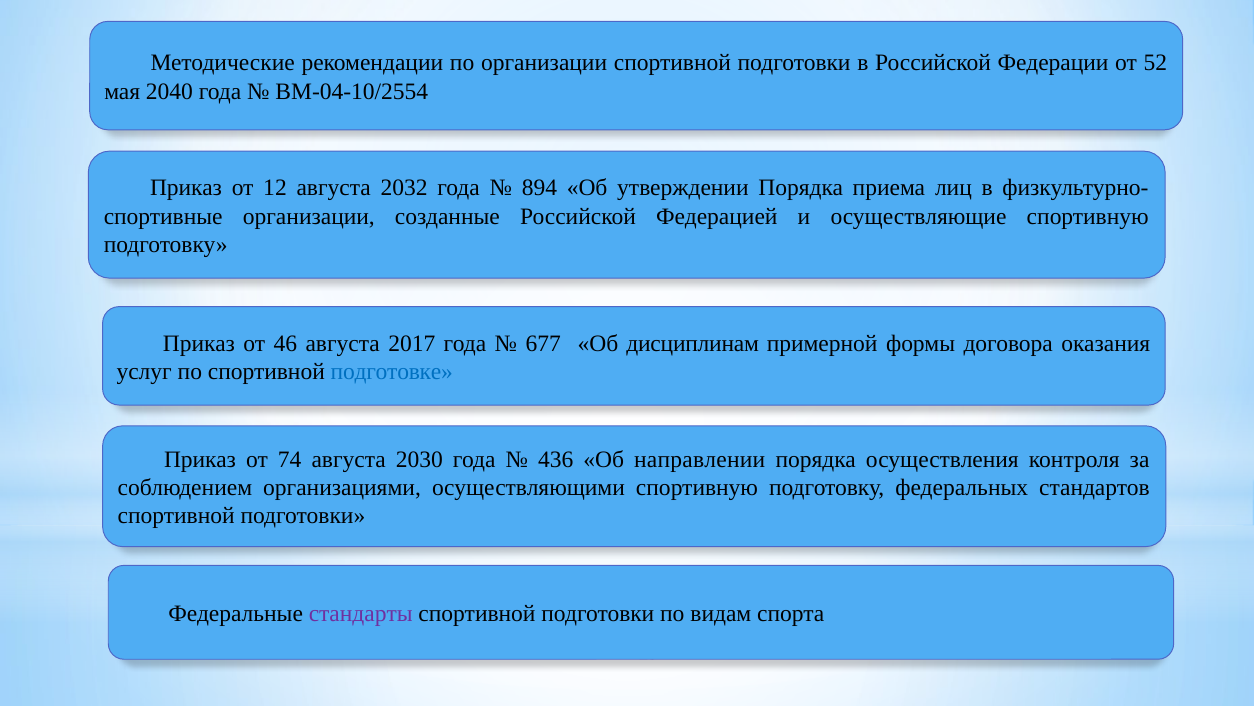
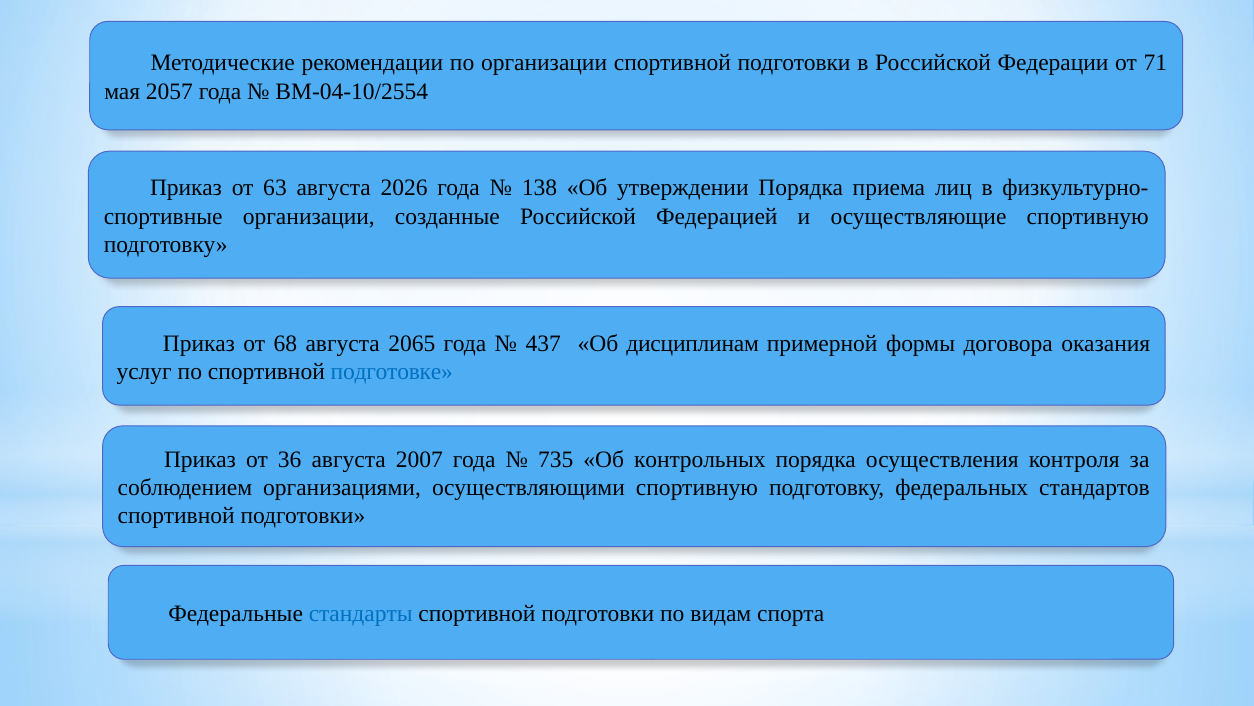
52: 52 -> 71 (1155, 63)
2040: 2040 -> 2057 (169, 91)
12: 12 -> 63 (275, 188)
2032: 2032 -> 2026 (404, 188)
894: 894 -> 138 (539, 188)
46: 46 -> 68 (285, 343)
2017: 2017 -> 2065 (412, 343)
677: 677 -> 437 (543, 343)
74: 74 -> 36 (290, 459)
2030: 2030 -> 2007 (419, 459)
436: 436 -> 735 (556, 459)
направлении: направлении -> контрольных (700, 459)
стандарты colour: purple -> blue (361, 613)
